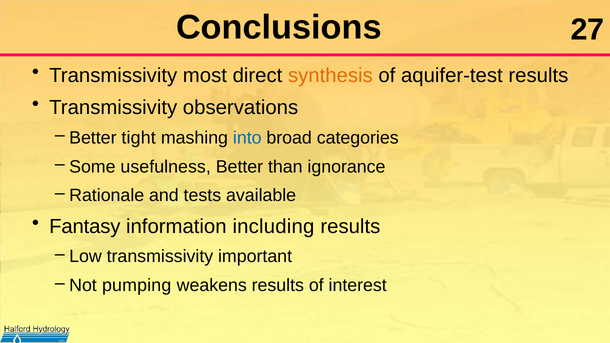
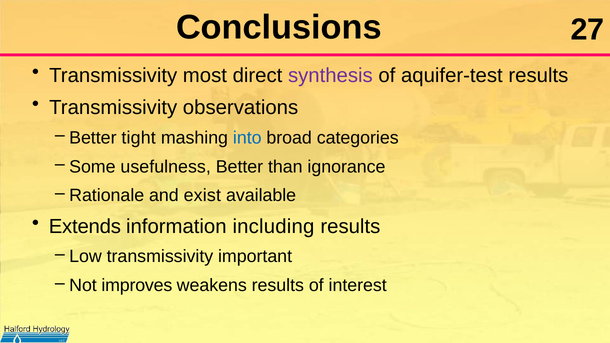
synthesis colour: orange -> purple (330, 75)
tests: tests -> exist (202, 196)
Fantasy: Fantasy -> Extends (85, 226)
pumping: pumping -> improves (137, 286)
